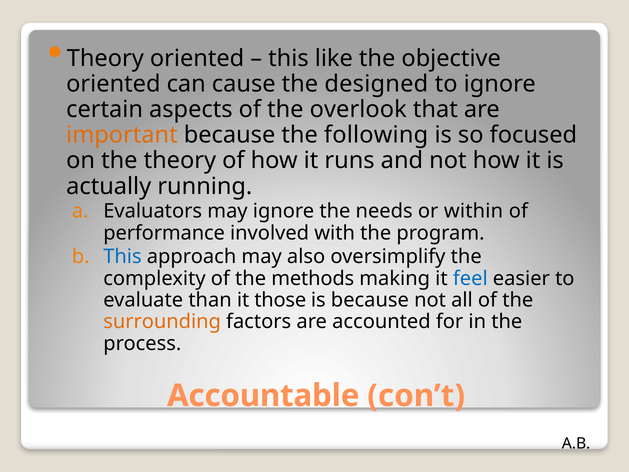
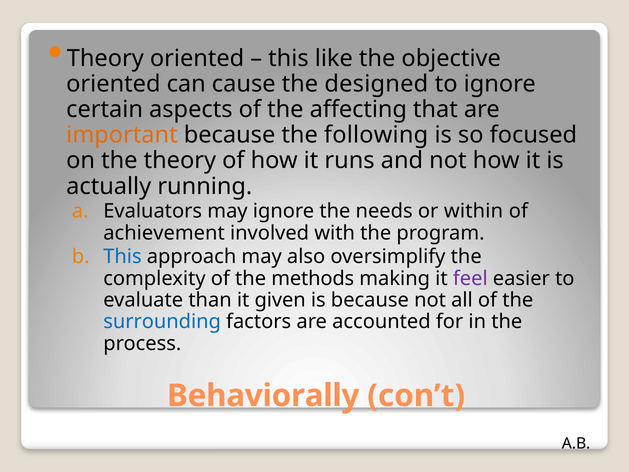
overlook: overlook -> affecting (358, 110)
performance: performance -> achievement (164, 233)
feel colour: blue -> purple (470, 278)
those: those -> given (280, 300)
surrounding colour: orange -> blue (162, 322)
Accountable: Accountable -> Behaviorally (263, 395)
